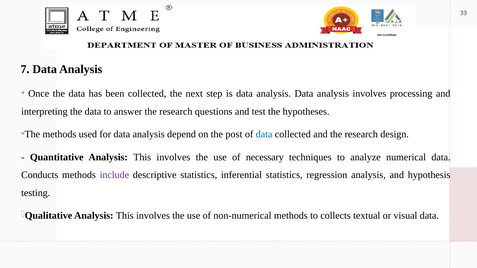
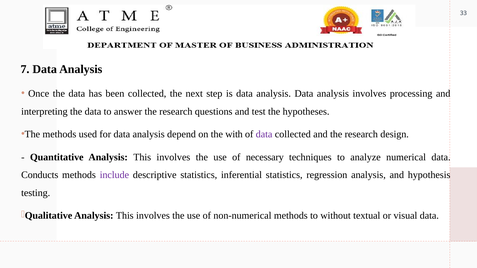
post: post -> with (234, 134)
data colour: blue -> purple (264, 134)
collects: collects -> without (336, 216)
